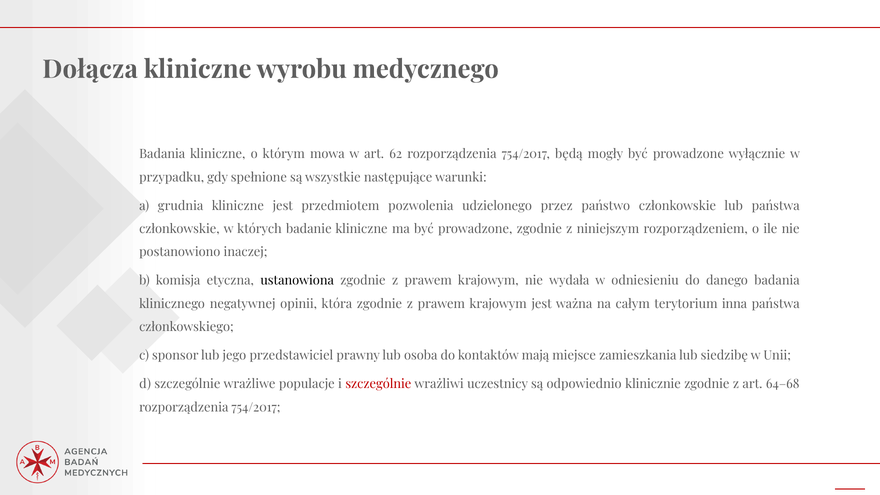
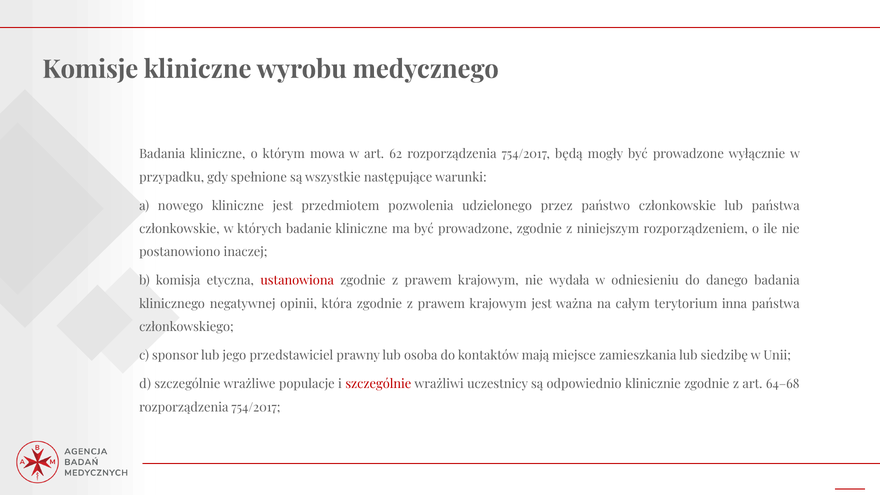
Dołącza: Dołącza -> Komisje (90, 69)
grudnia: grudnia -> nowego (181, 206)
ustanowiona colour: black -> red (297, 281)
